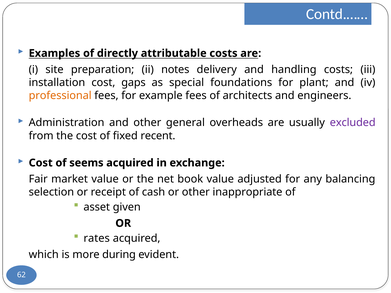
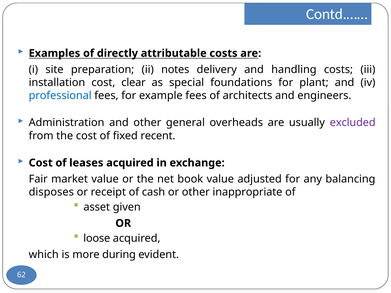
gaps: gaps -> clear (134, 83)
professional colour: orange -> blue (60, 96)
seems: seems -> leases (86, 163)
selection: selection -> disposes (51, 192)
rates: rates -> loose (97, 239)
